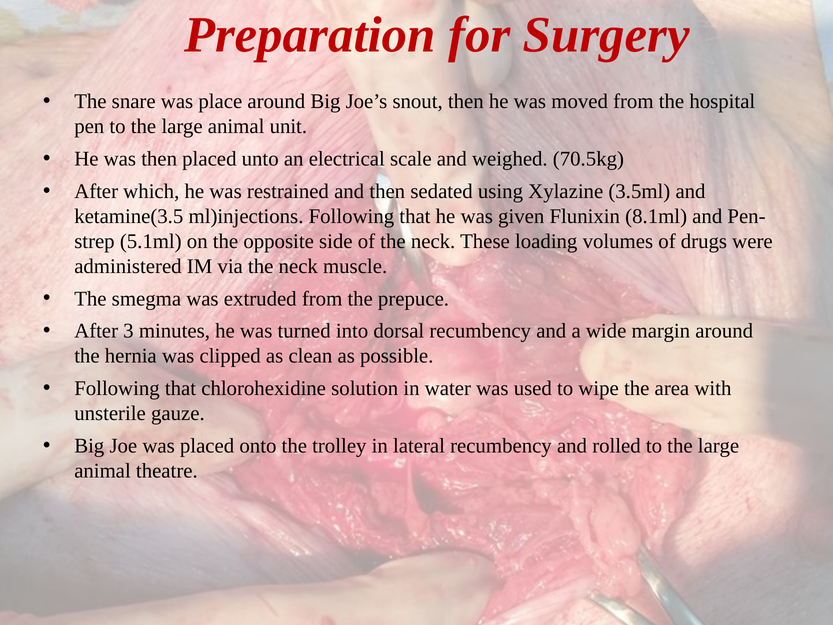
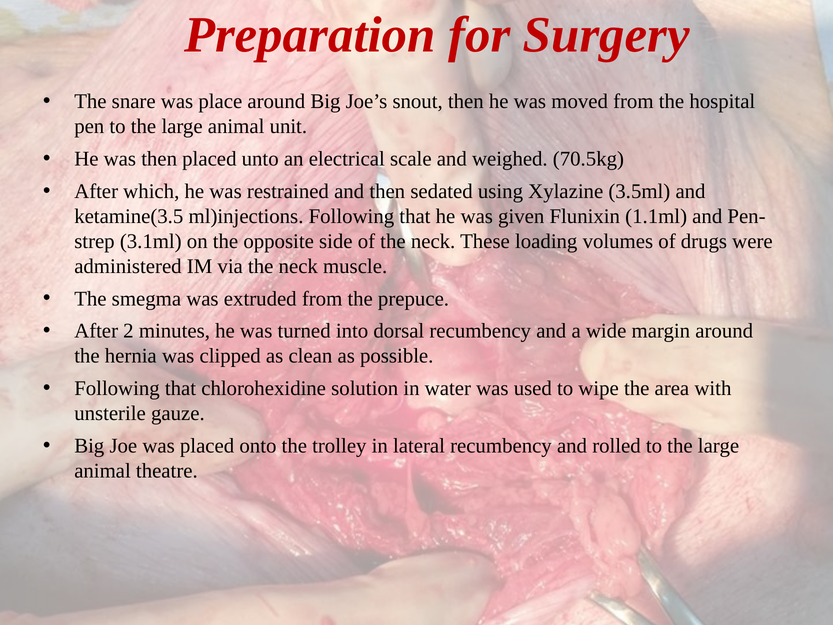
8.1ml: 8.1ml -> 1.1ml (656, 216)
5.1ml: 5.1ml -> 3.1ml (151, 241)
3: 3 -> 2 (128, 331)
